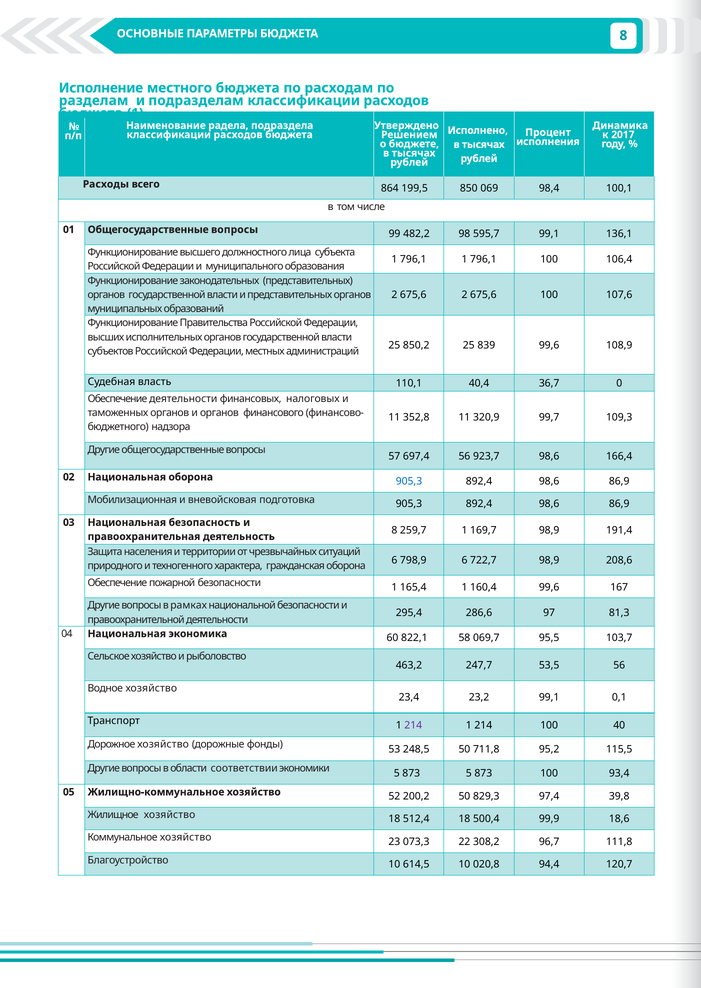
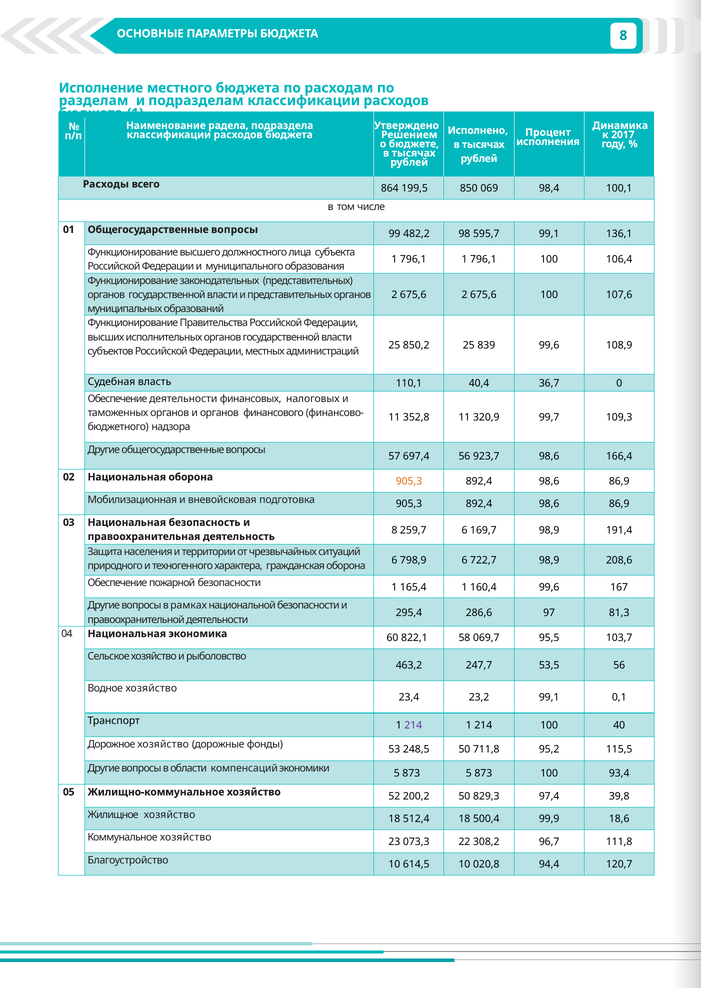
905,3 colour: blue -> orange (409, 482)
259,7 1: 1 -> 6 (464, 531)
соответствии: соответствии -> компенсаций (244, 769)
